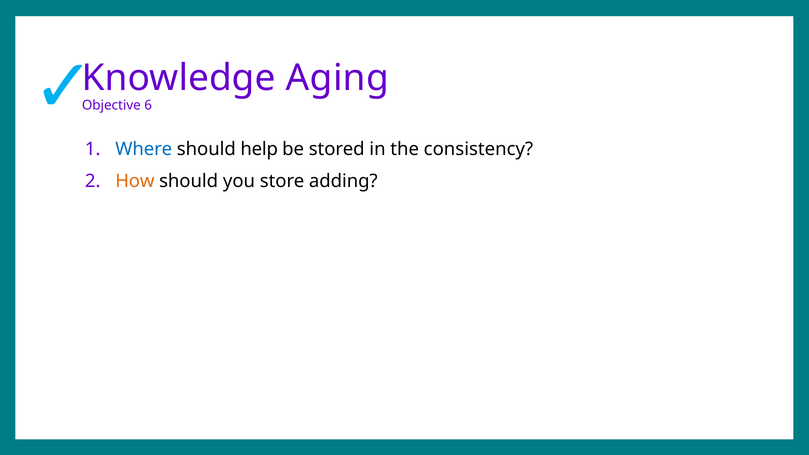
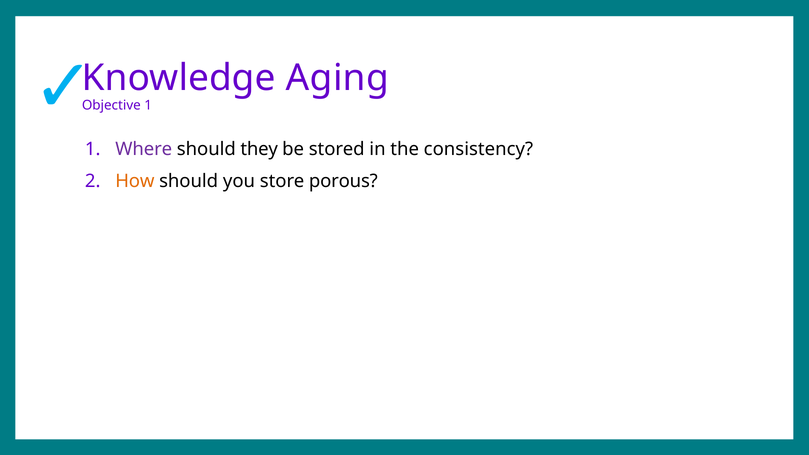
Objective 6: 6 -> 1 (148, 105)
Where colour: blue -> purple (144, 149)
help: help -> they (259, 149)
adding: adding -> porous (343, 181)
